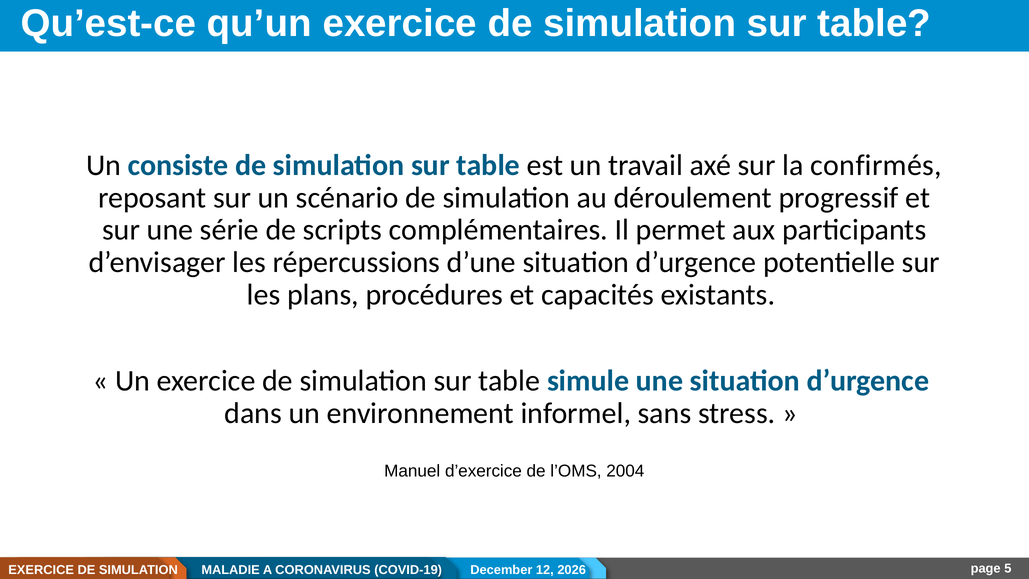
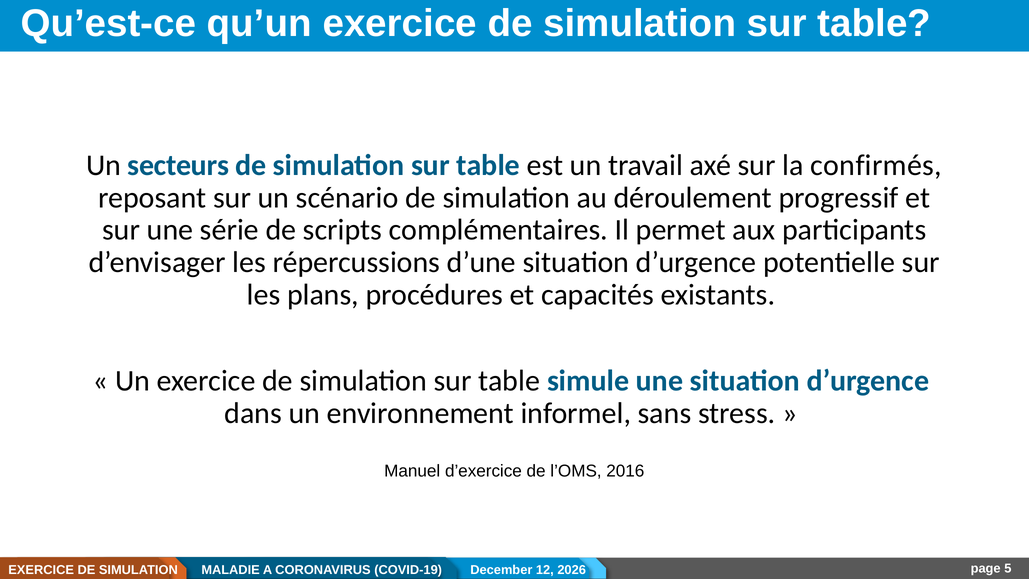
consiste: consiste -> secteurs (178, 165)
2004: 2004 -> 2016 (625, 471)
